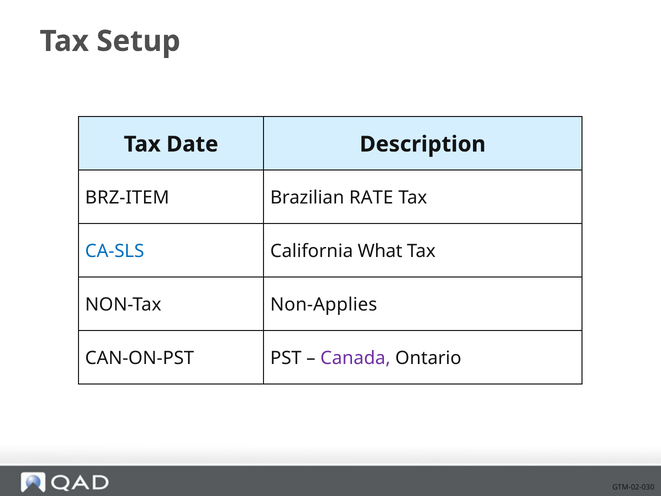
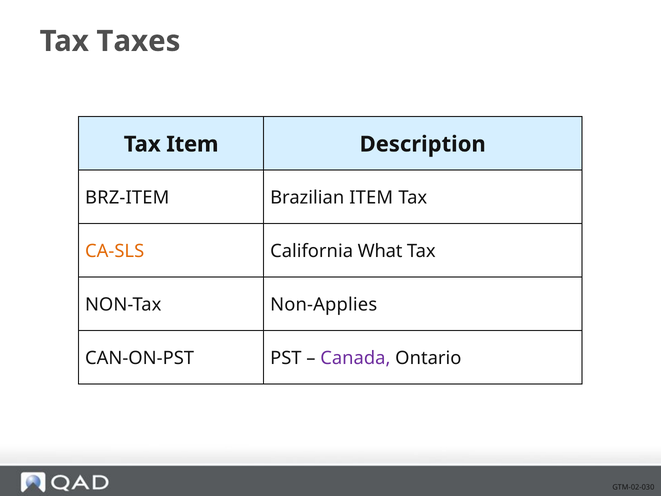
Setup: Setup -> Taxes (138, 41)
Tax Date: Date -> Item (192, 144)
Brazilian RATE: RATE -> ITEM (371, 197)
CA-SLS colour: blue -> orange (115, 251)
